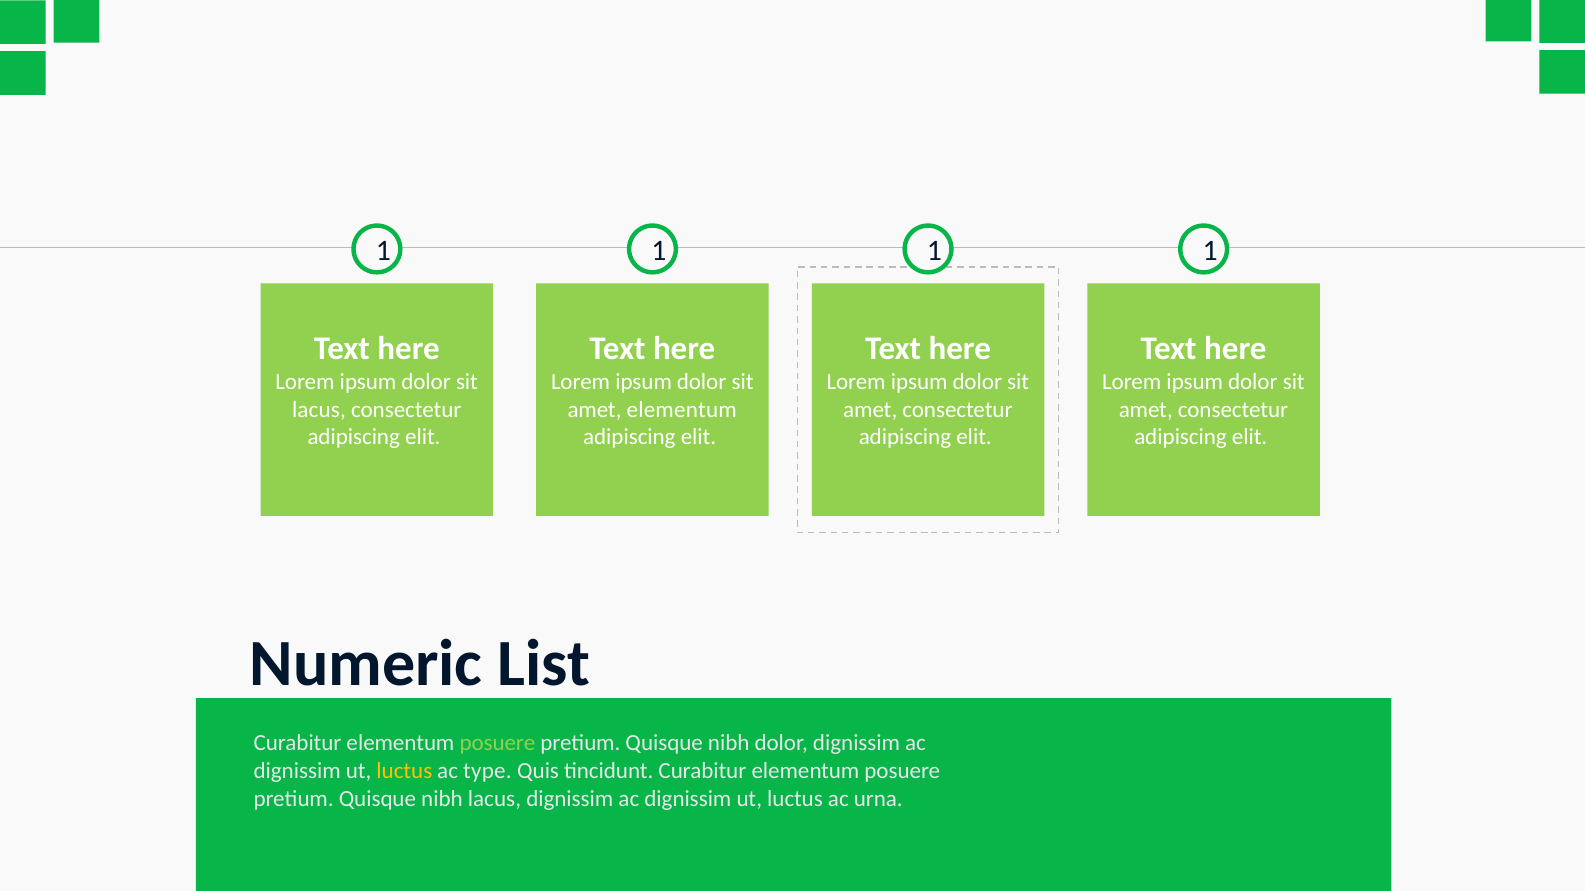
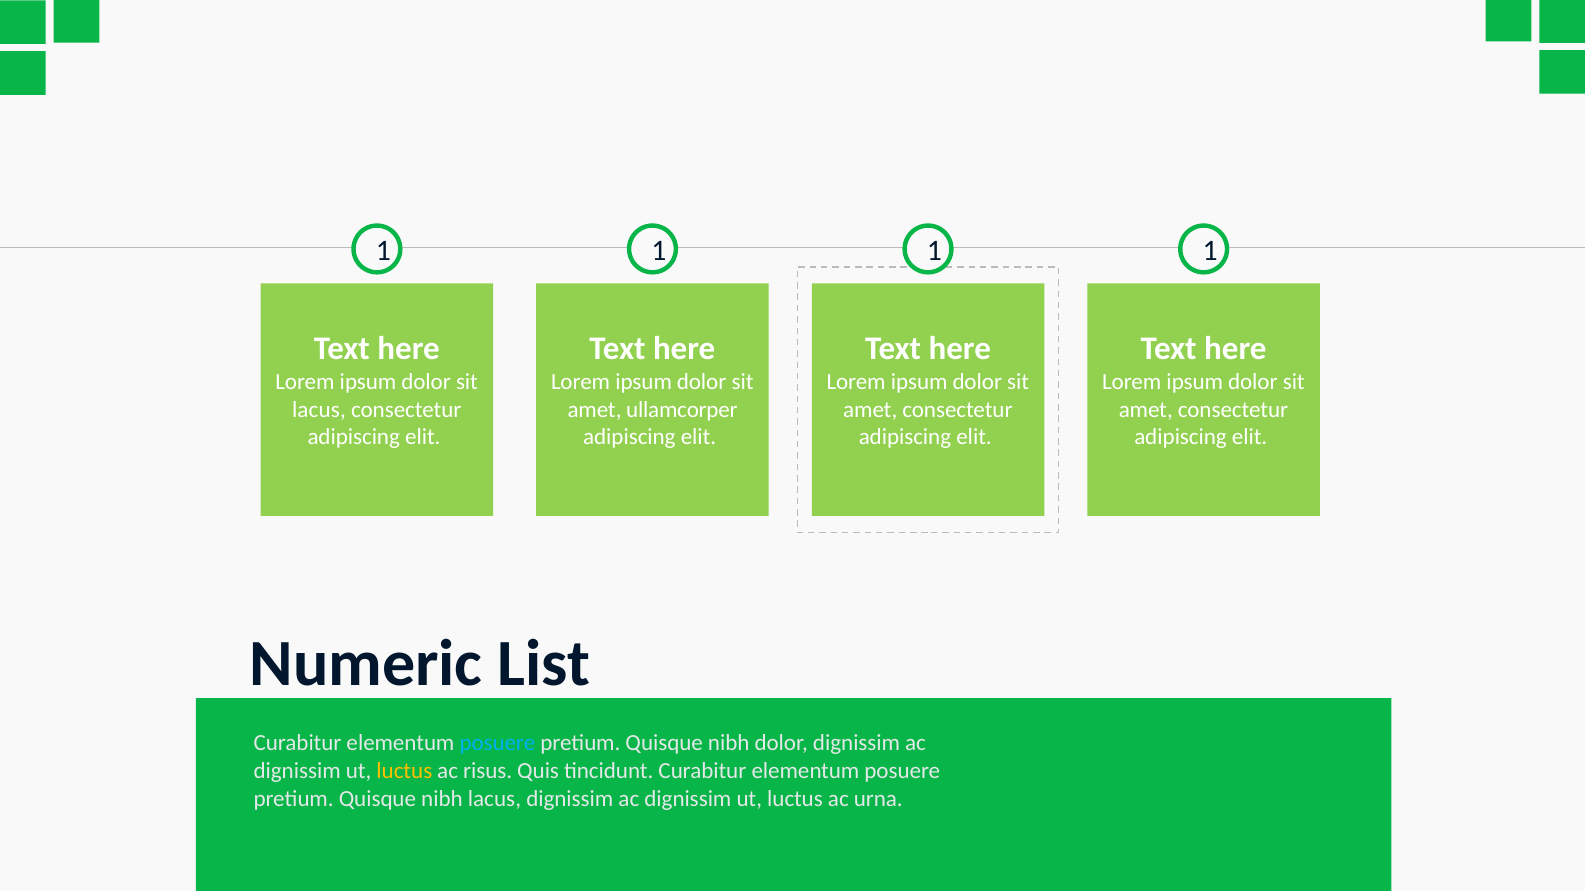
amet elementum: elementum -> ullamcorper (682, 410)
posuere colour: light green -> light blue (497, 744)
type: type -> risus (488, 771)
